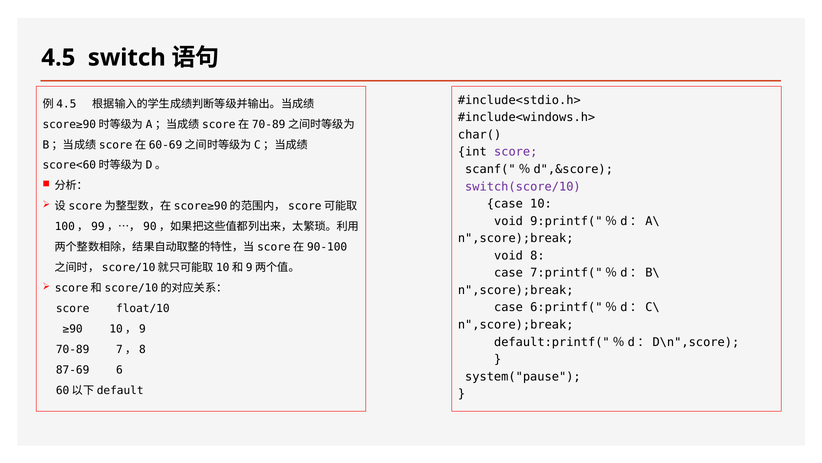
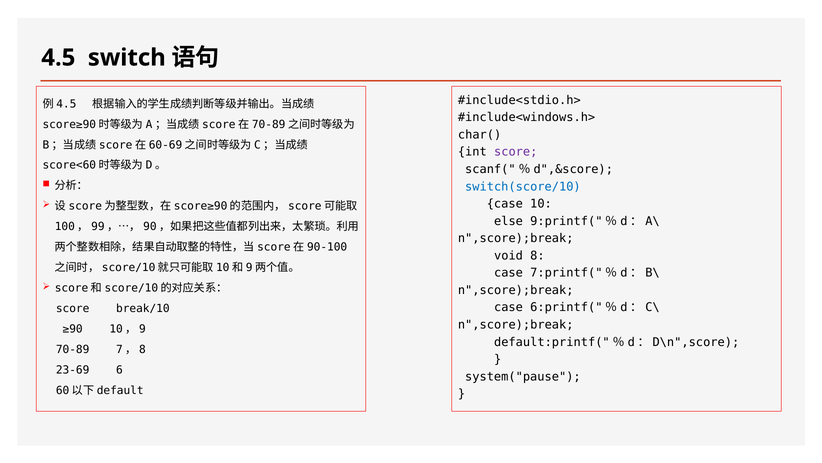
switch(score/10 colour: purple -> blue (523, 186)
void: void -> else (509, 221)
float/10: float/10 -> break/10 (143, 308)
87-69: 87-69 -> 23-69 (73, 370)
